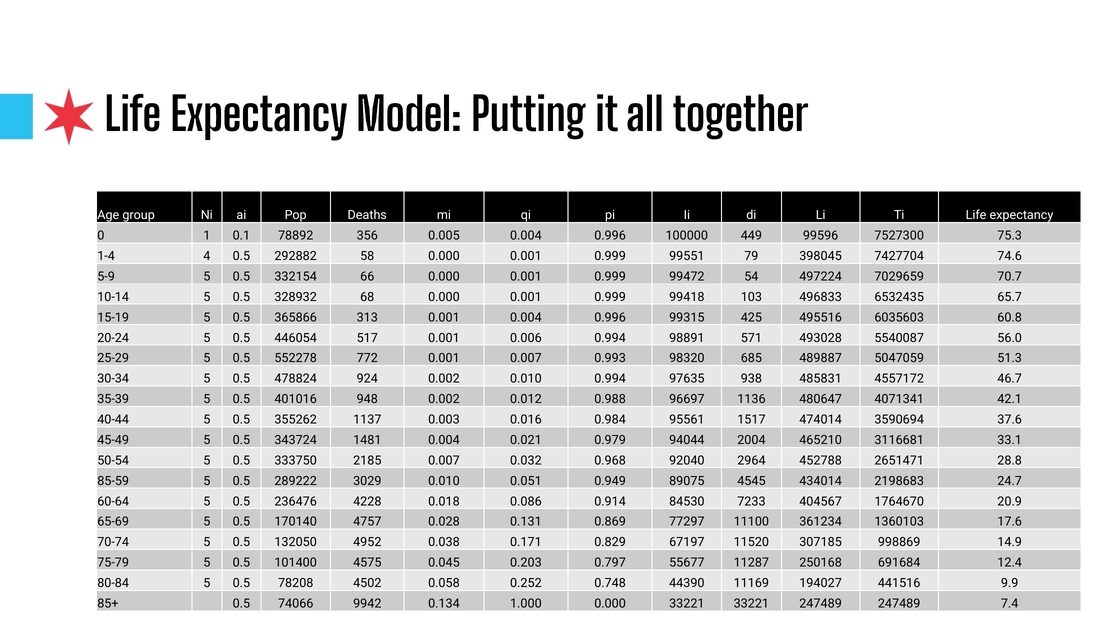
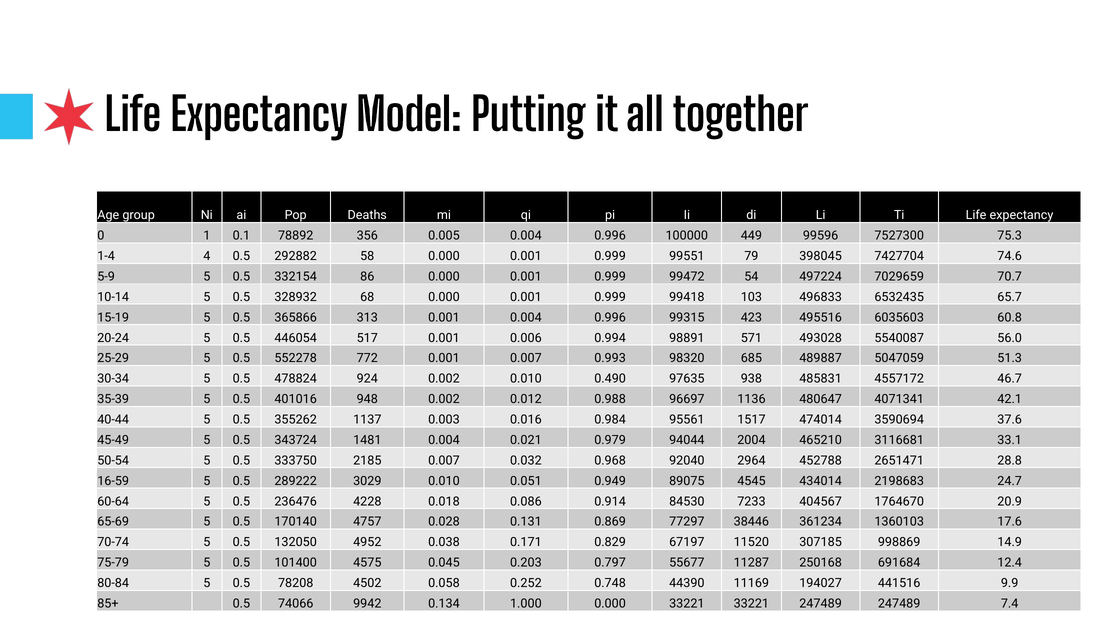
66: 66 -> 86 (367, 277)
425: 425 -> 423 (751, 318)
0.010 0.994: 0.994 -> 0.490 (610, 379)
85-59: 85-59 -> 16-59 (113, 481)
11100: 11100 -> 38446 (751, 522)
